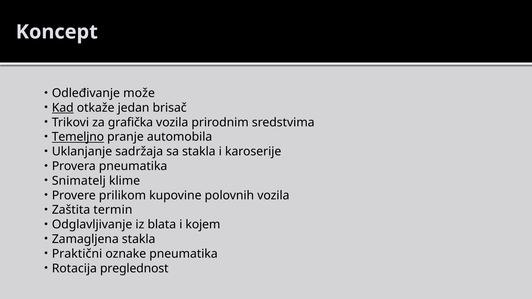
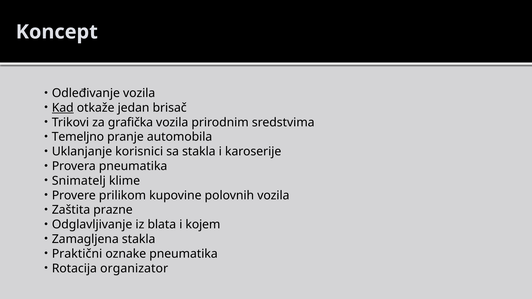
Odleđivanje može: može -> vozila (139, 93)
Temeljno underline: present -> none (78, 137)
sadržaja: sadržaja -> korisnici (139, 152)
termin: termin -> prazne (113, 210)
preglednost: preglednost -> organizator (134, 269)
